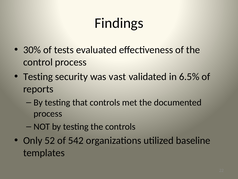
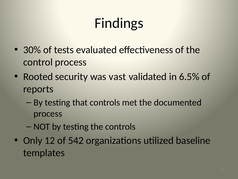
Testing: Testing -> Rooted (38, 76)
52: 52 -> 12 (50, 140)
